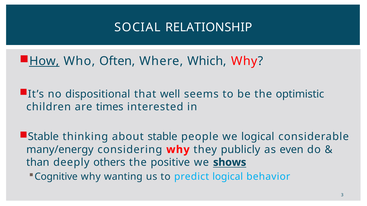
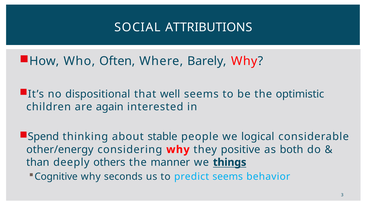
RELATIONSHIP: RELATIONSHIP -> ATTRIBUTIONS (209, 27)
How underline: present -> none (44, 61)
Which: Which -> Barely (207, 61)
times: times -> again (110, 107)
Stable: Stable -> Spend (43, 137)
many/energy: many/energy -> other/energy (60, 150)
publicly: publicly -> positive (241, 150)
even: even -> both (292, 150)
positive: positive -> manner (170, 163)
shows: shows -> things (230, 163)
wanting: wanting -> seconds (123, 177)
predict logical: logical -> seems (228, 177)
